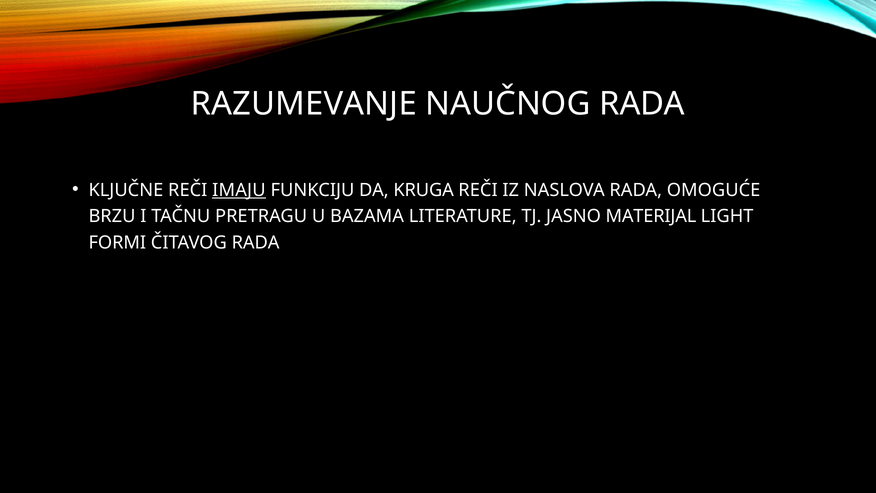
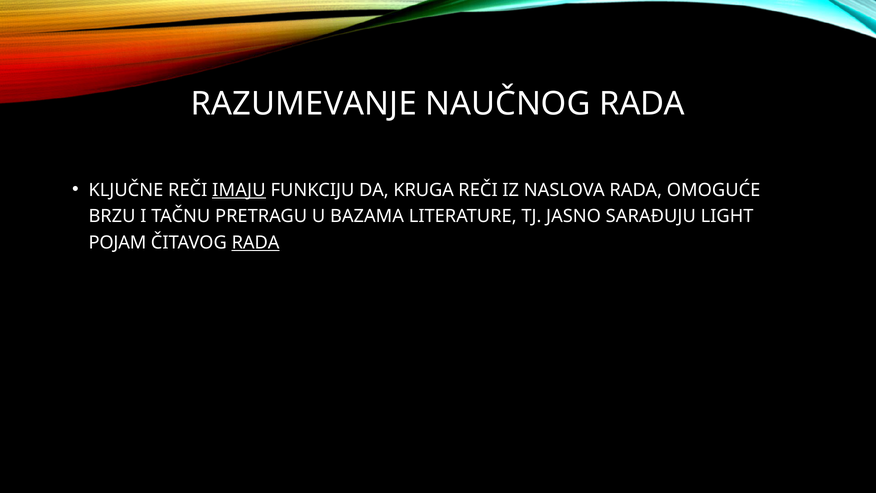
MATERIJAL: MATERIJAL -> SARAĐUJU (651, 216)
FORMI: FORMI -> POJAM (117, 242)
RADA underline: none -> present (256, 242)
